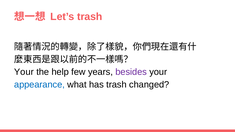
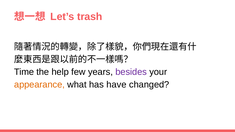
Your: Your -> Time (24, 72)
appearance colour: blue -> orange (39, 85)
has trash: trash -> have (116, 85)
